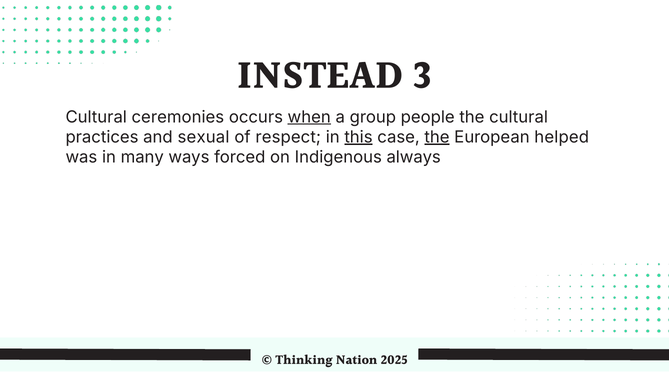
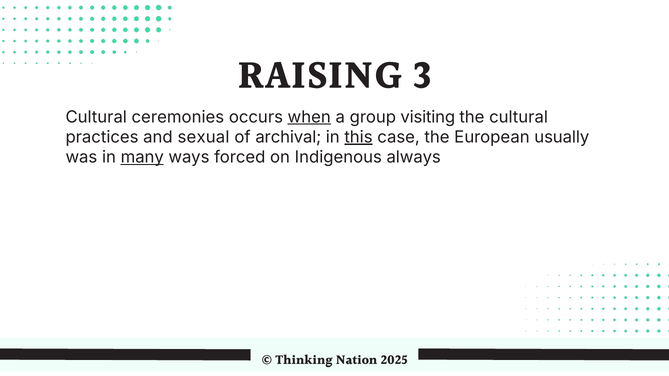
INSTEAD: INSTEAD -> RAISING (320, 77)
people: people -> visiting (428, 117)
respect: respect -> archival (288, 137)
the underline: present -> none (437, 137)
helped: helped -> usually (562, 137)
many underline: none -> present (142, 157)
